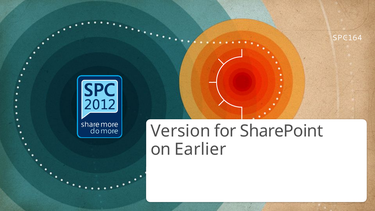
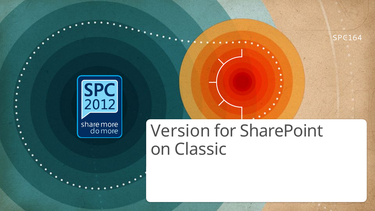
Earlier: Earlier -> Classic (201, 149)
